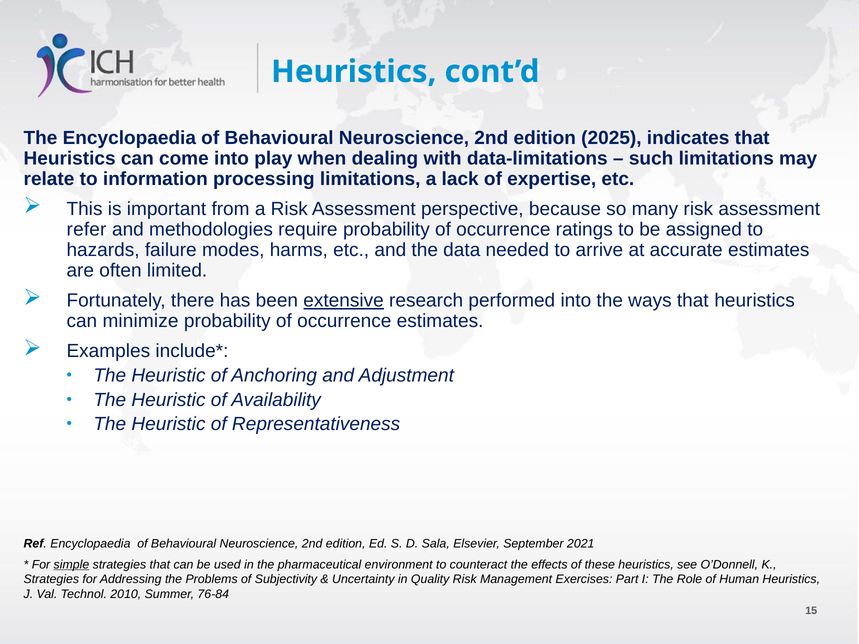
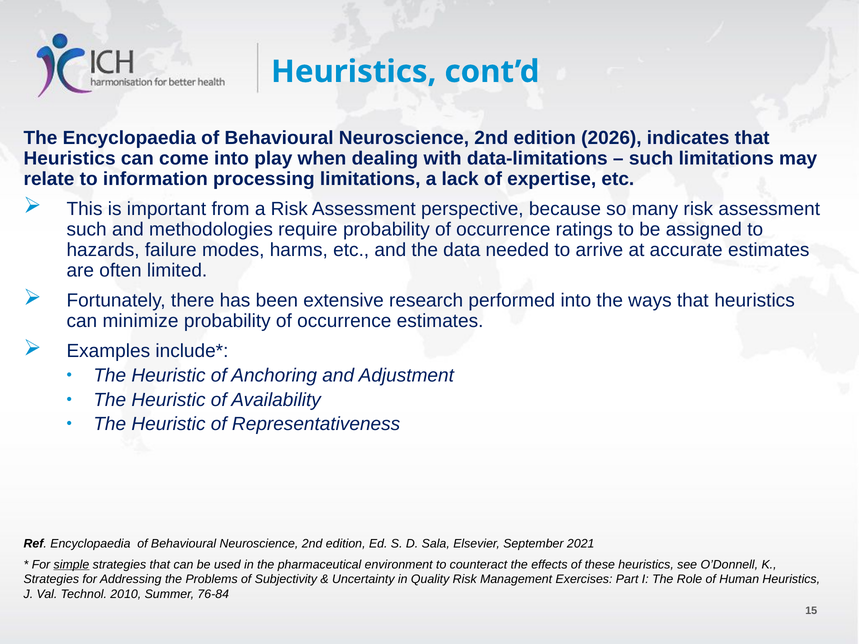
2025: 2025 -> 2026 (611, 138)
refer: refer -> such (87, 230)
extensive underline: present -> none (344, 301)
